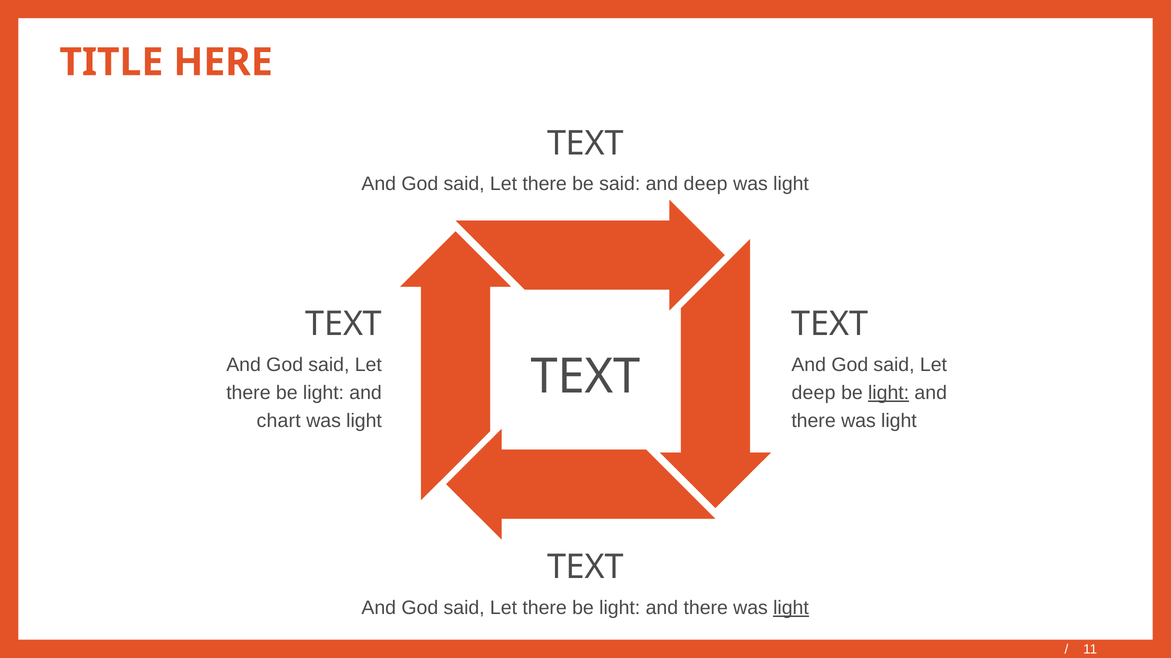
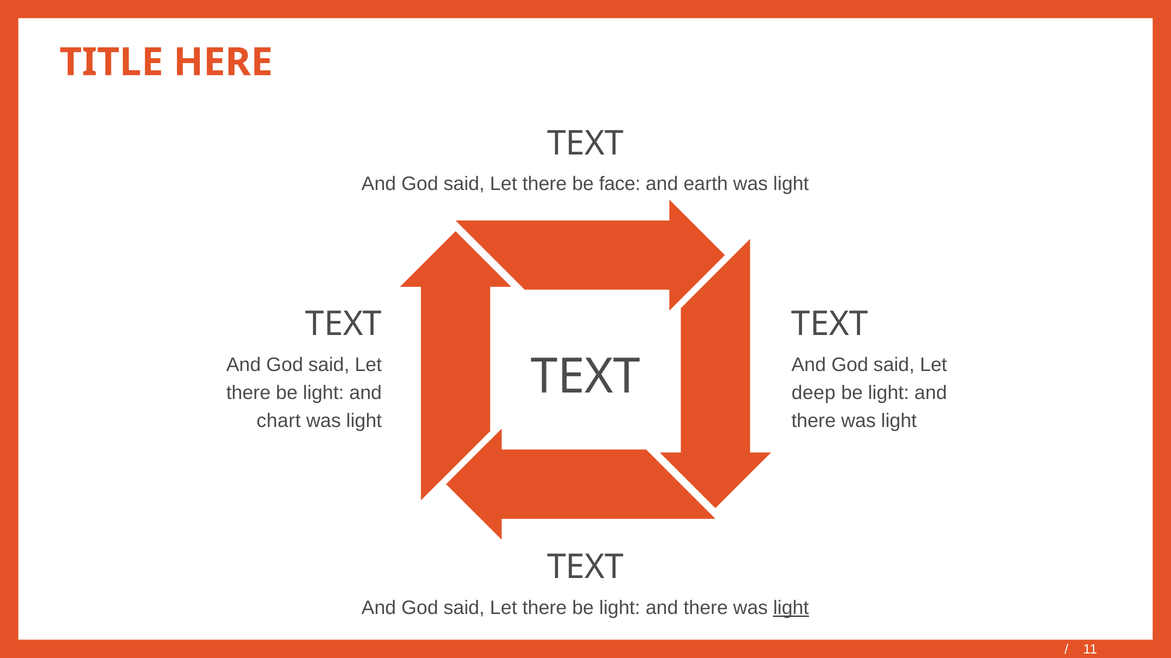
be said: said -> face (620, 184)
and deep: deep -> earth (706, 184)
light underline: present -> none (889, 393)
